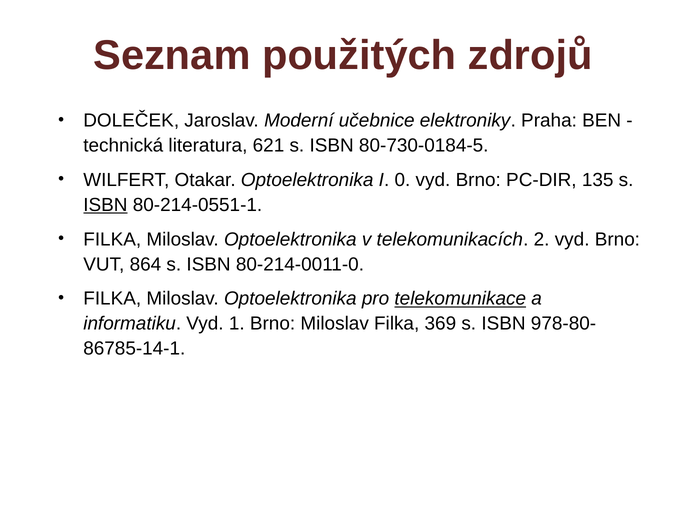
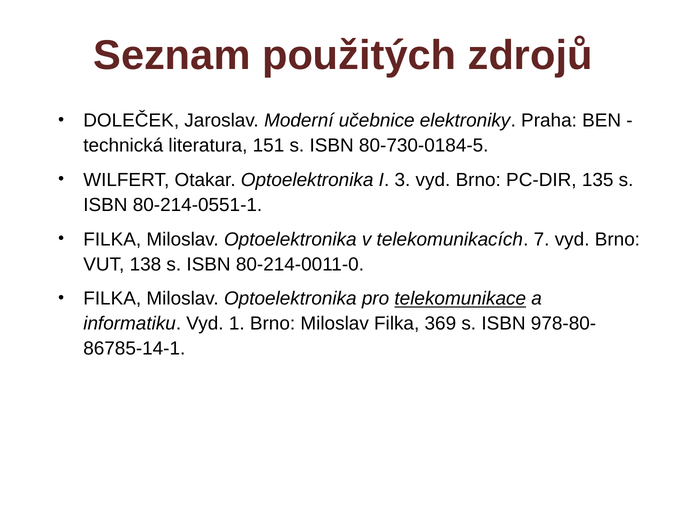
621: 621 -> 151 (268, 145)
0: 0 -> 3 (402, 180)
ISBN underline: present -> none (105, 205)
2: 2 -> 7 (542, 239)
864: 864 -> 138 (145, 264)
